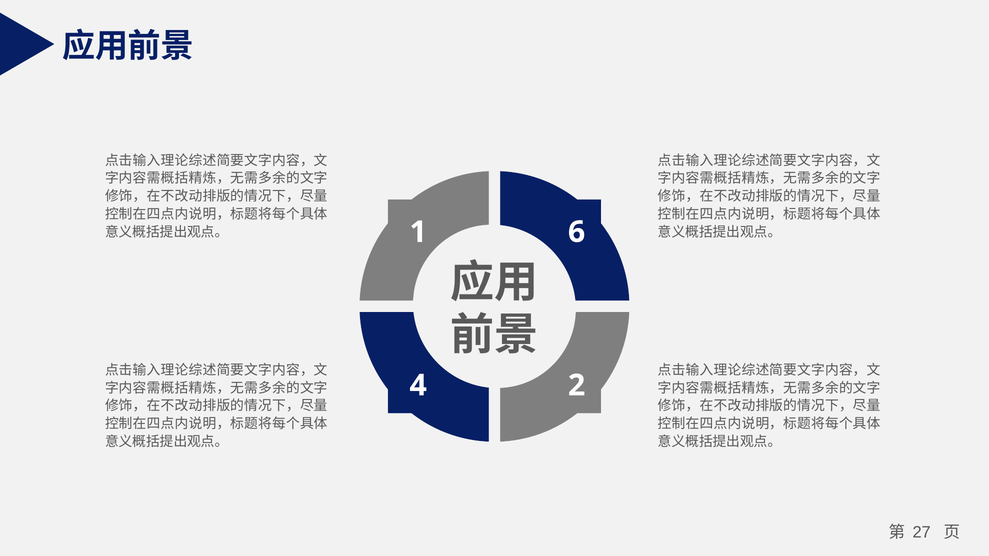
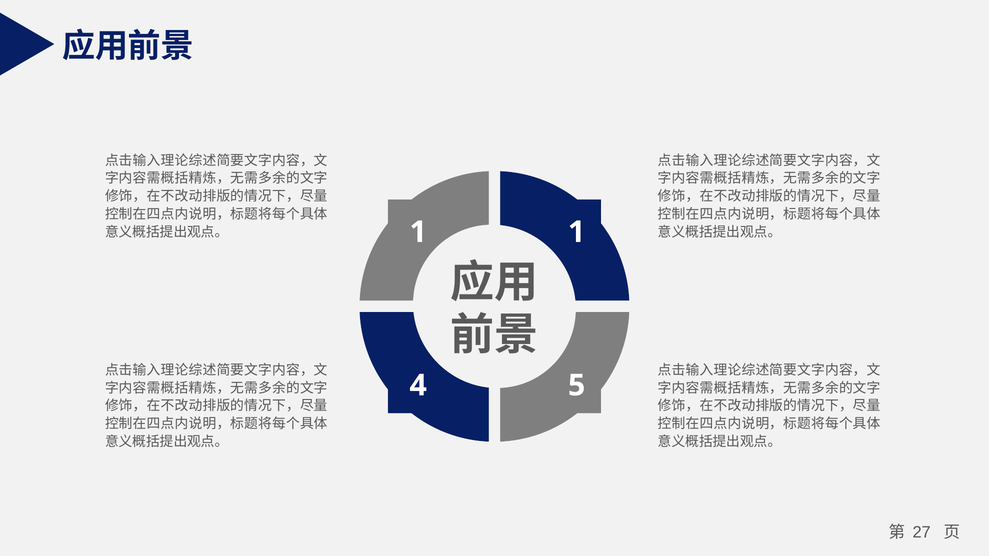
1 6: 6 -> 1 (577, 232)
2: 2 -> 5 (577, 386)
